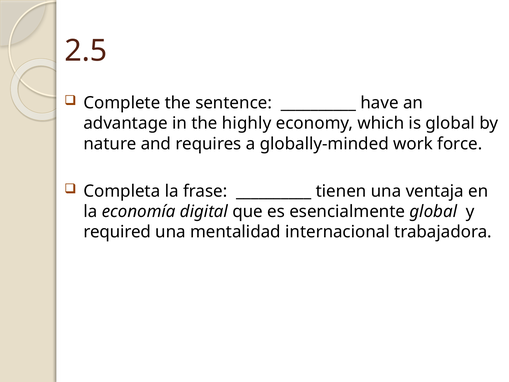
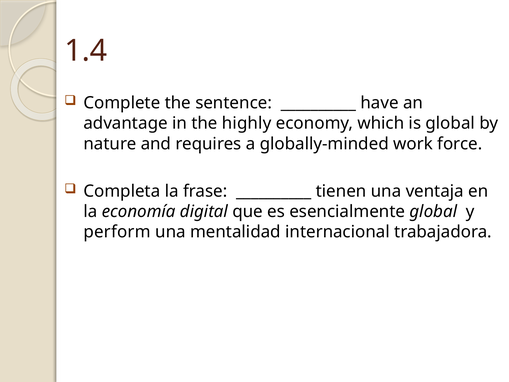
2.5: 2.5 -> 1.4 (86, 51)
required: required -> perform (117, 232)
